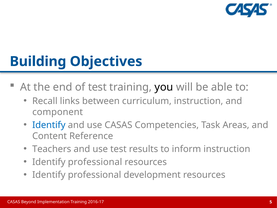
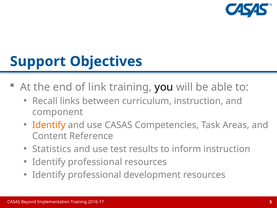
Building: Building -> Support (38, 61)
of test: test -> link (97, 87)
Identify colour: blue -> orange (49, 125)
Teachers: Teachers -> Statistics (52, 149)
